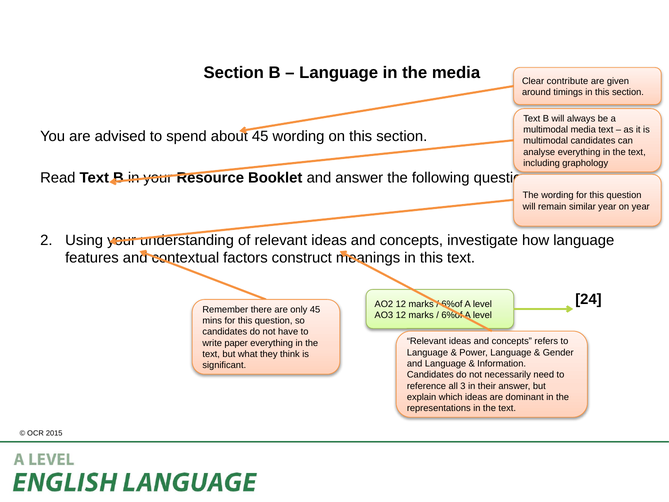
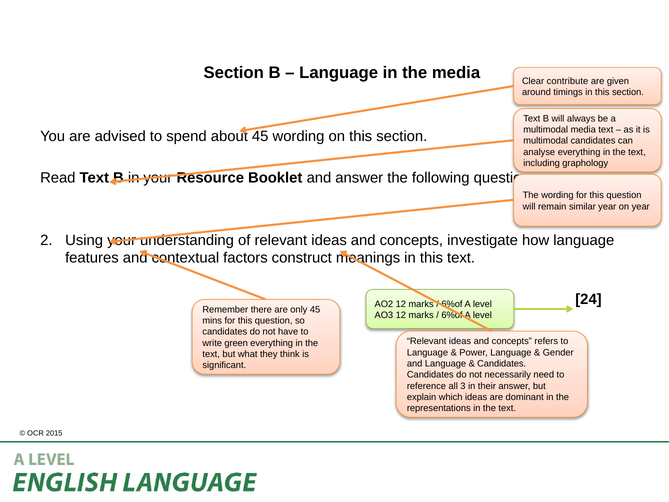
paper: paper -> green (236, 343)
Information: Information -> Candidates (502, 363)
